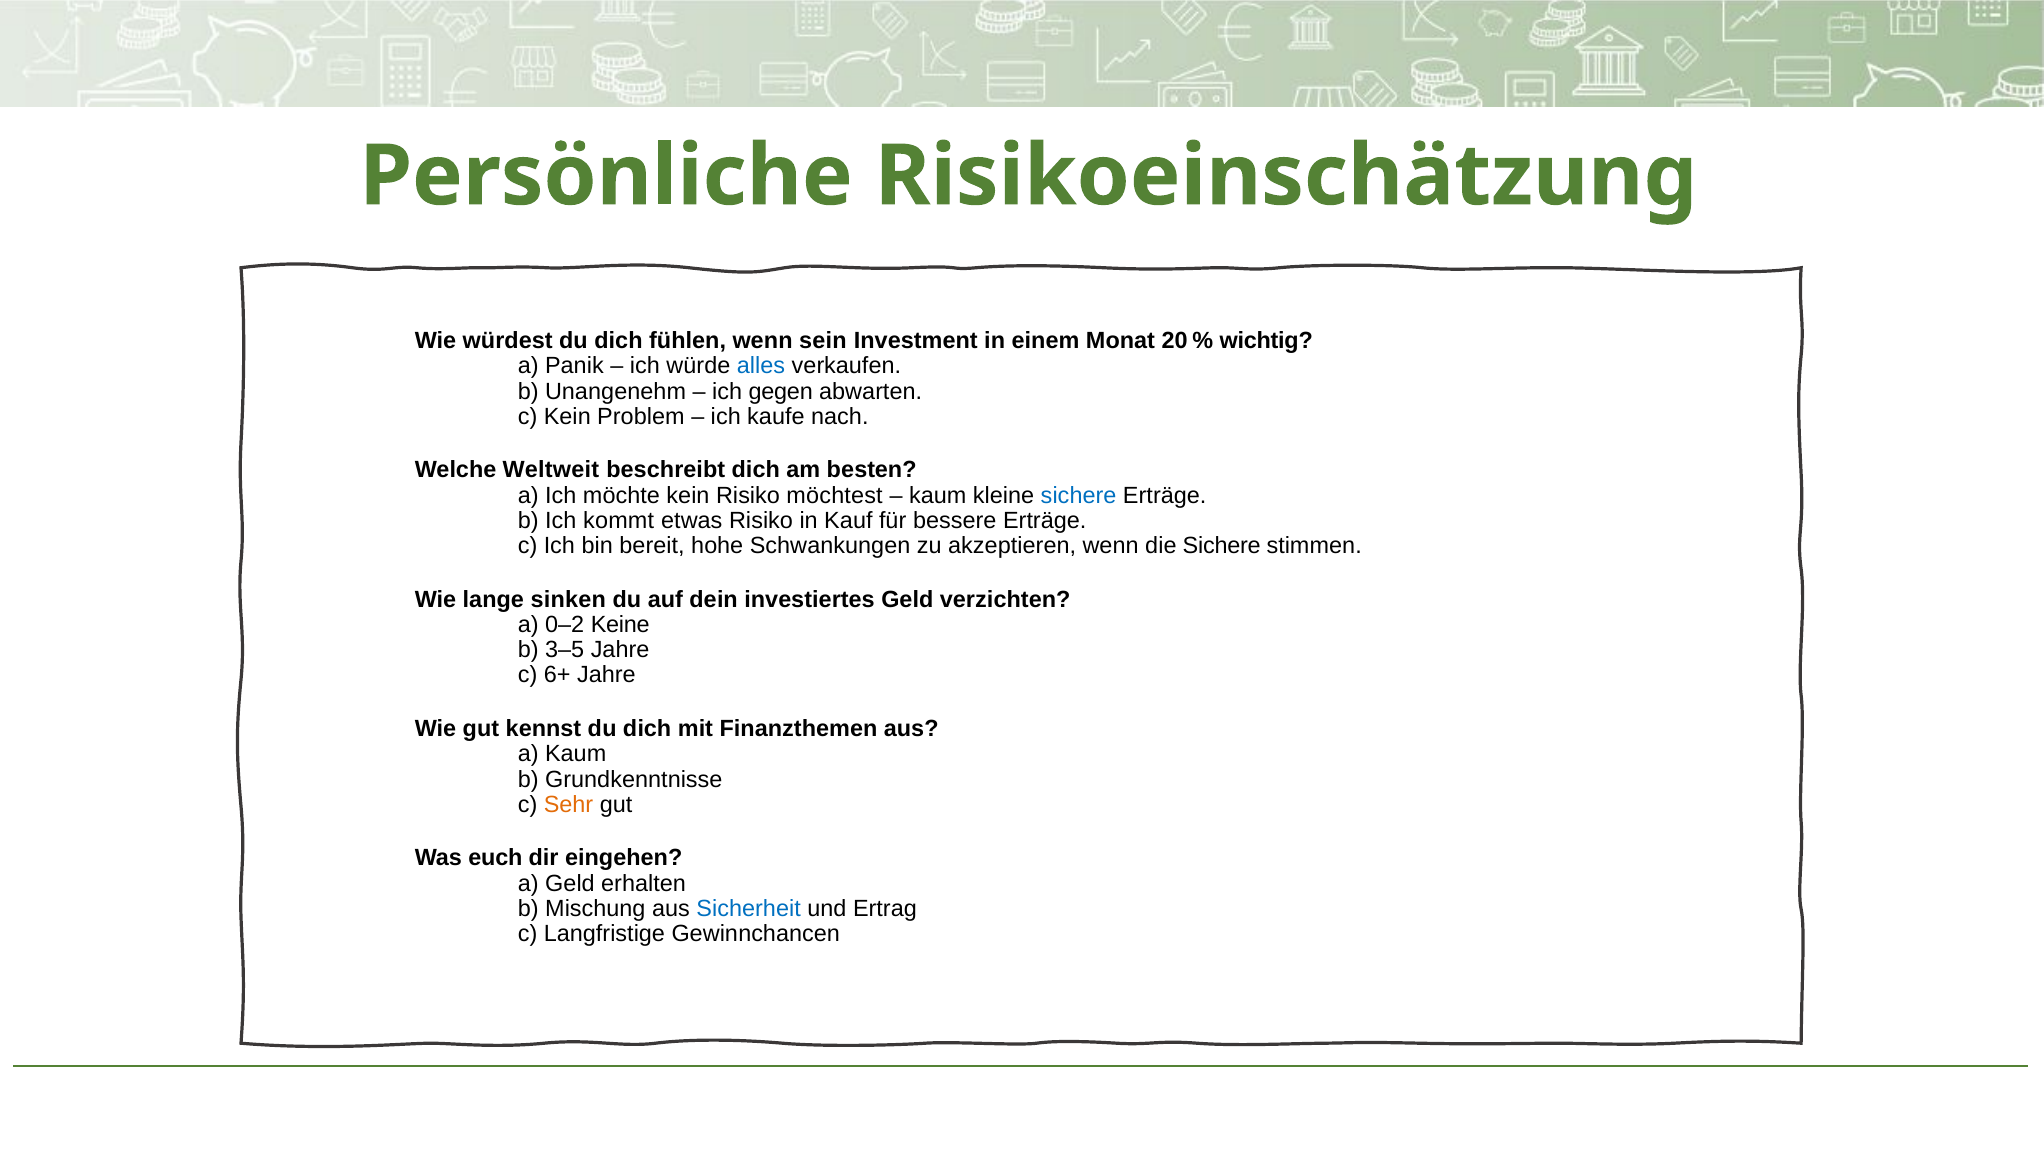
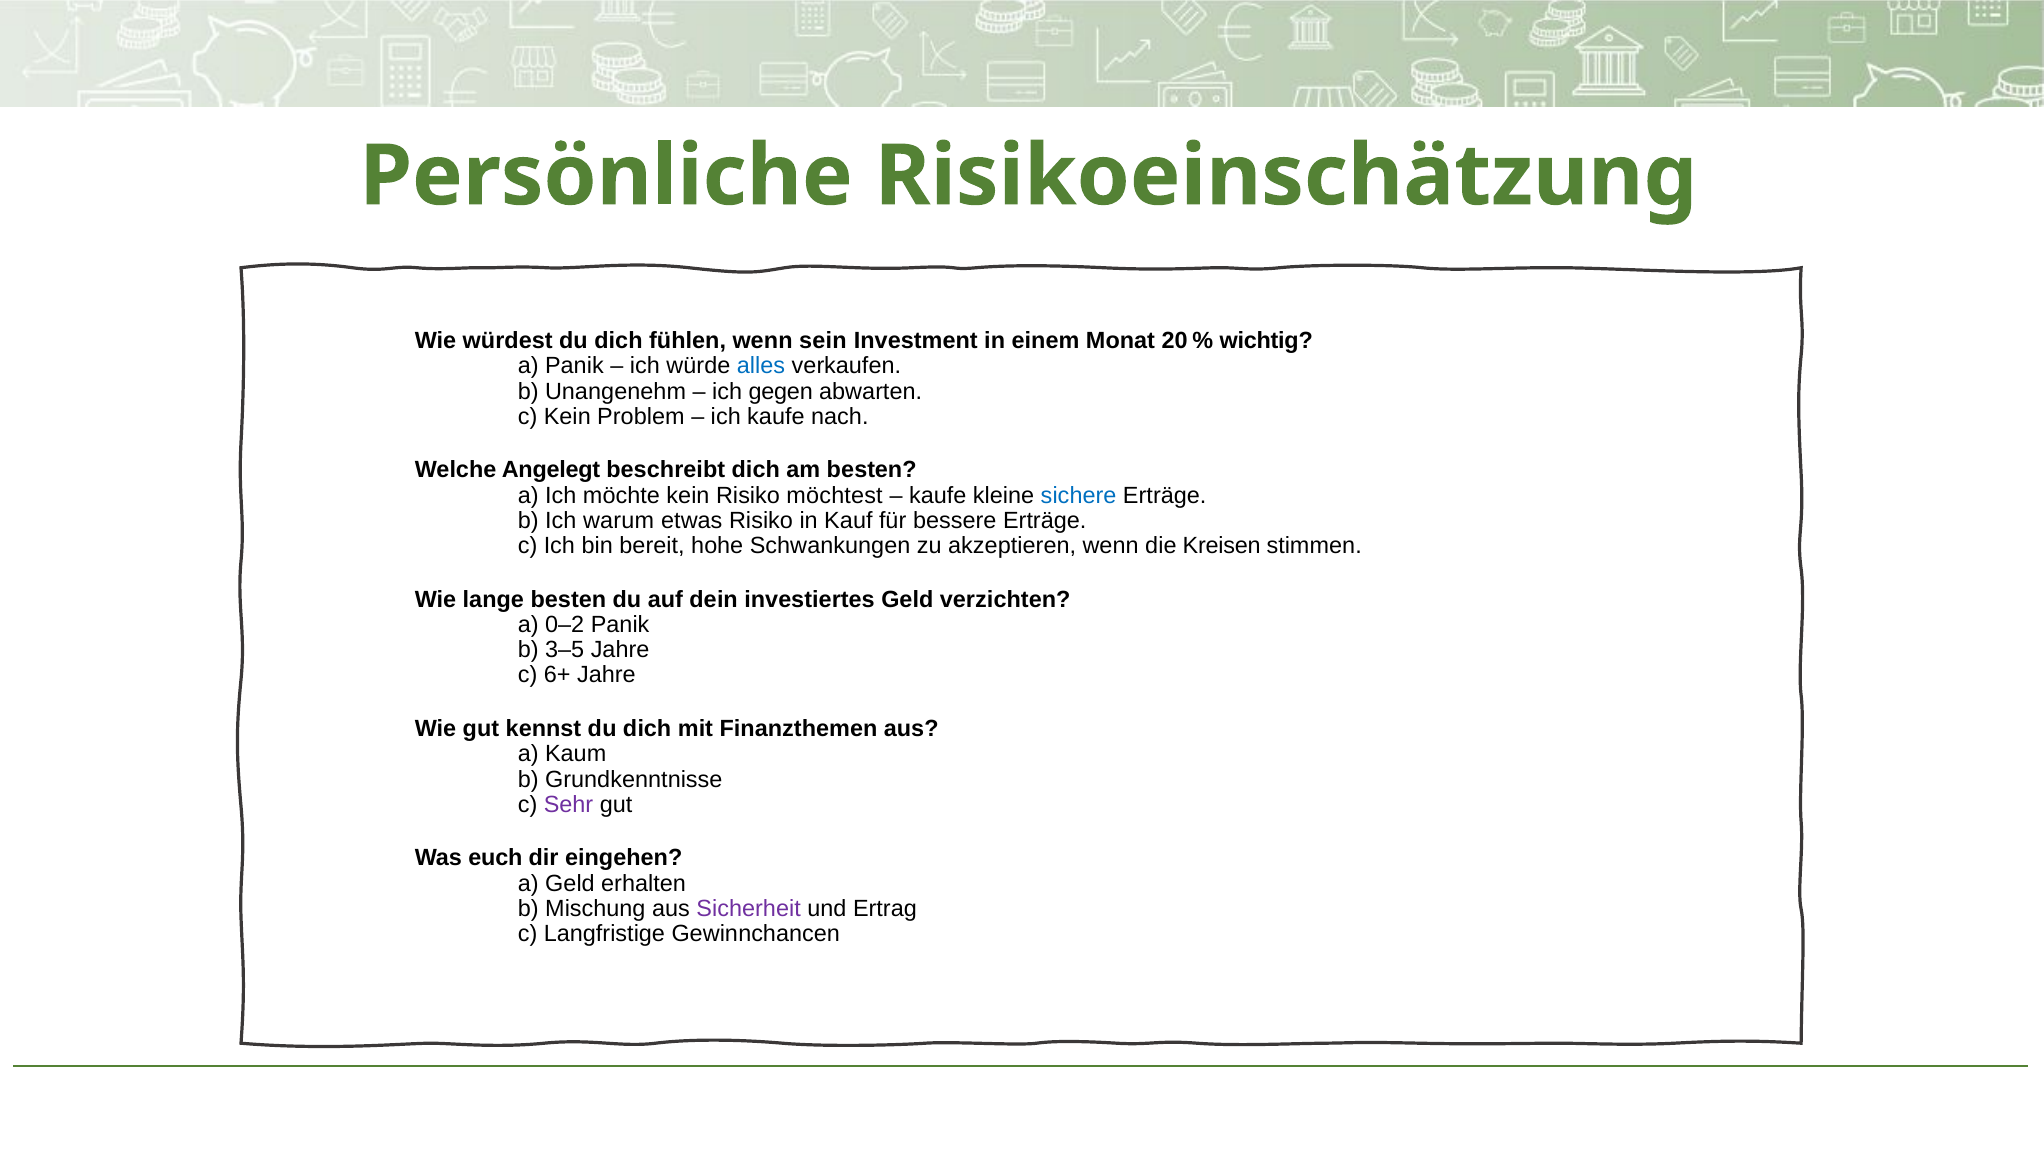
Weltweit: Weltweit -> Angelegt (551, 470)
kaum: kaum -> kaufe (938, 495)
kommt: kommt -> warum (619, 521)
die Sichere: Sichere -> Kreisen (1222, 546)
lange sinken: sinken -> besten (568, 599)
0–2 Keine: Keine -> Panik (620, 625)
Sehr colour: orange -> purple (569, 804)
Sicherheit colour: blue -> purple (749, 908)
